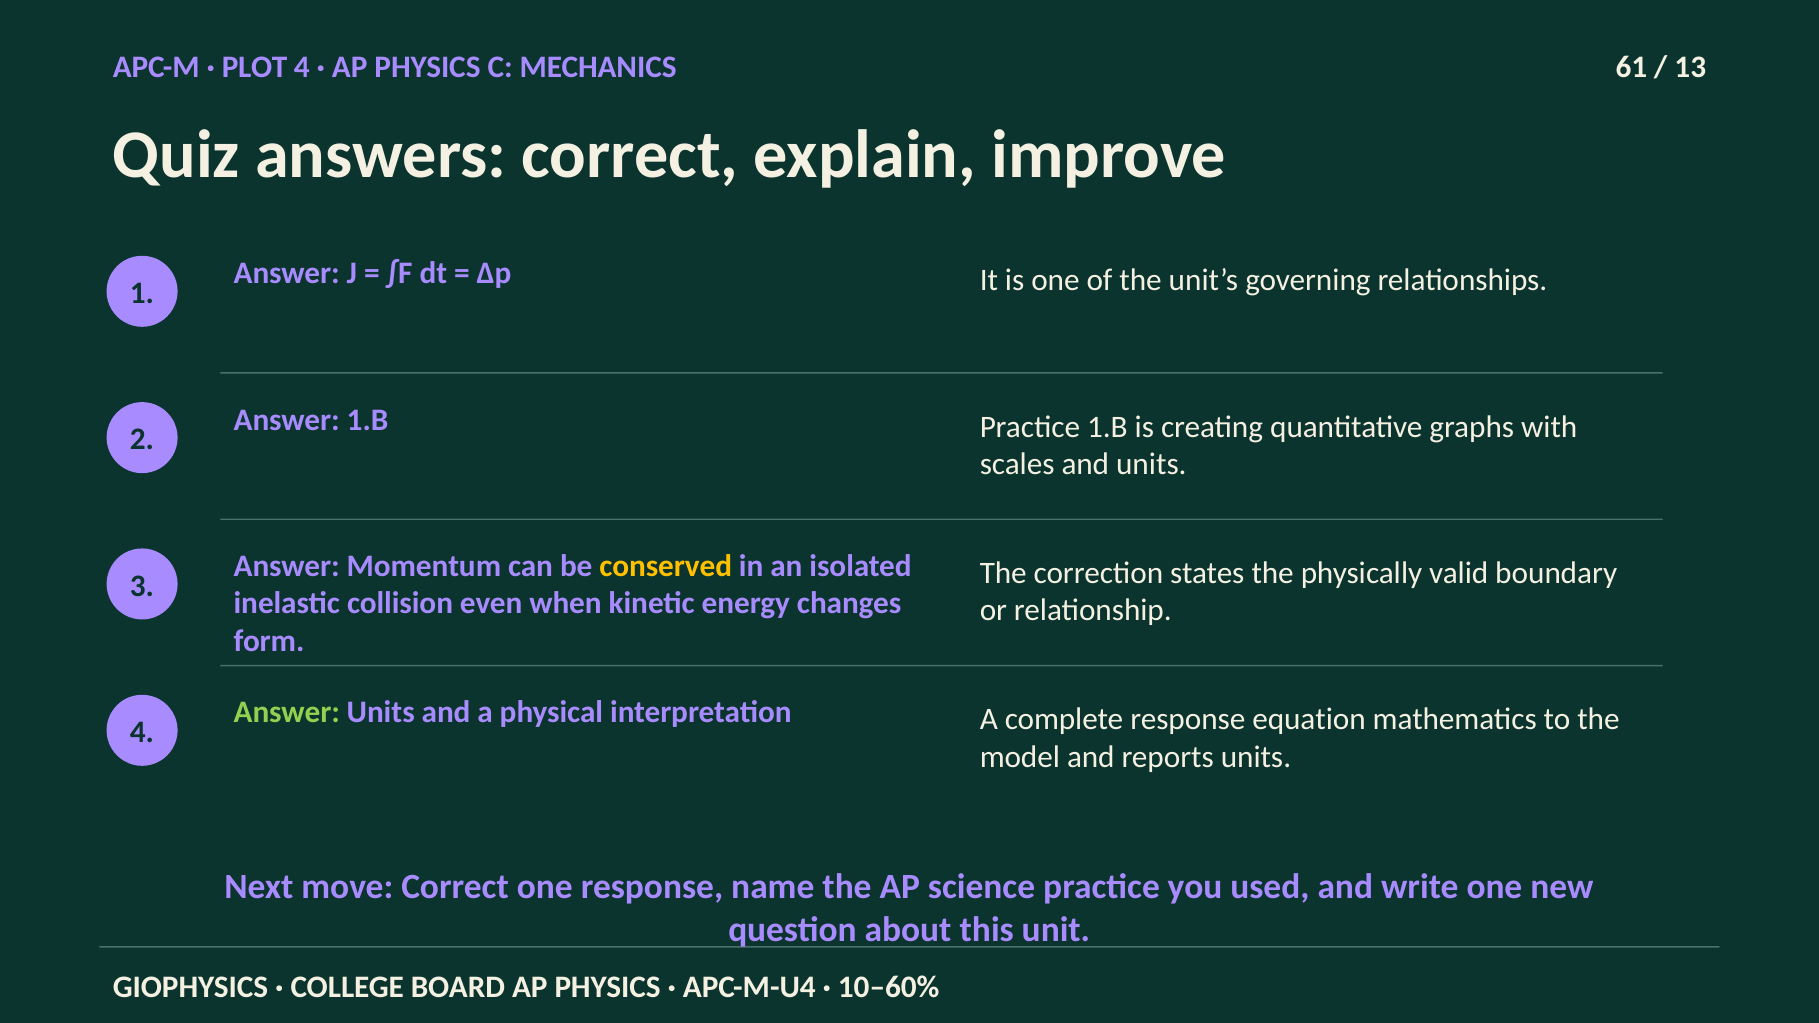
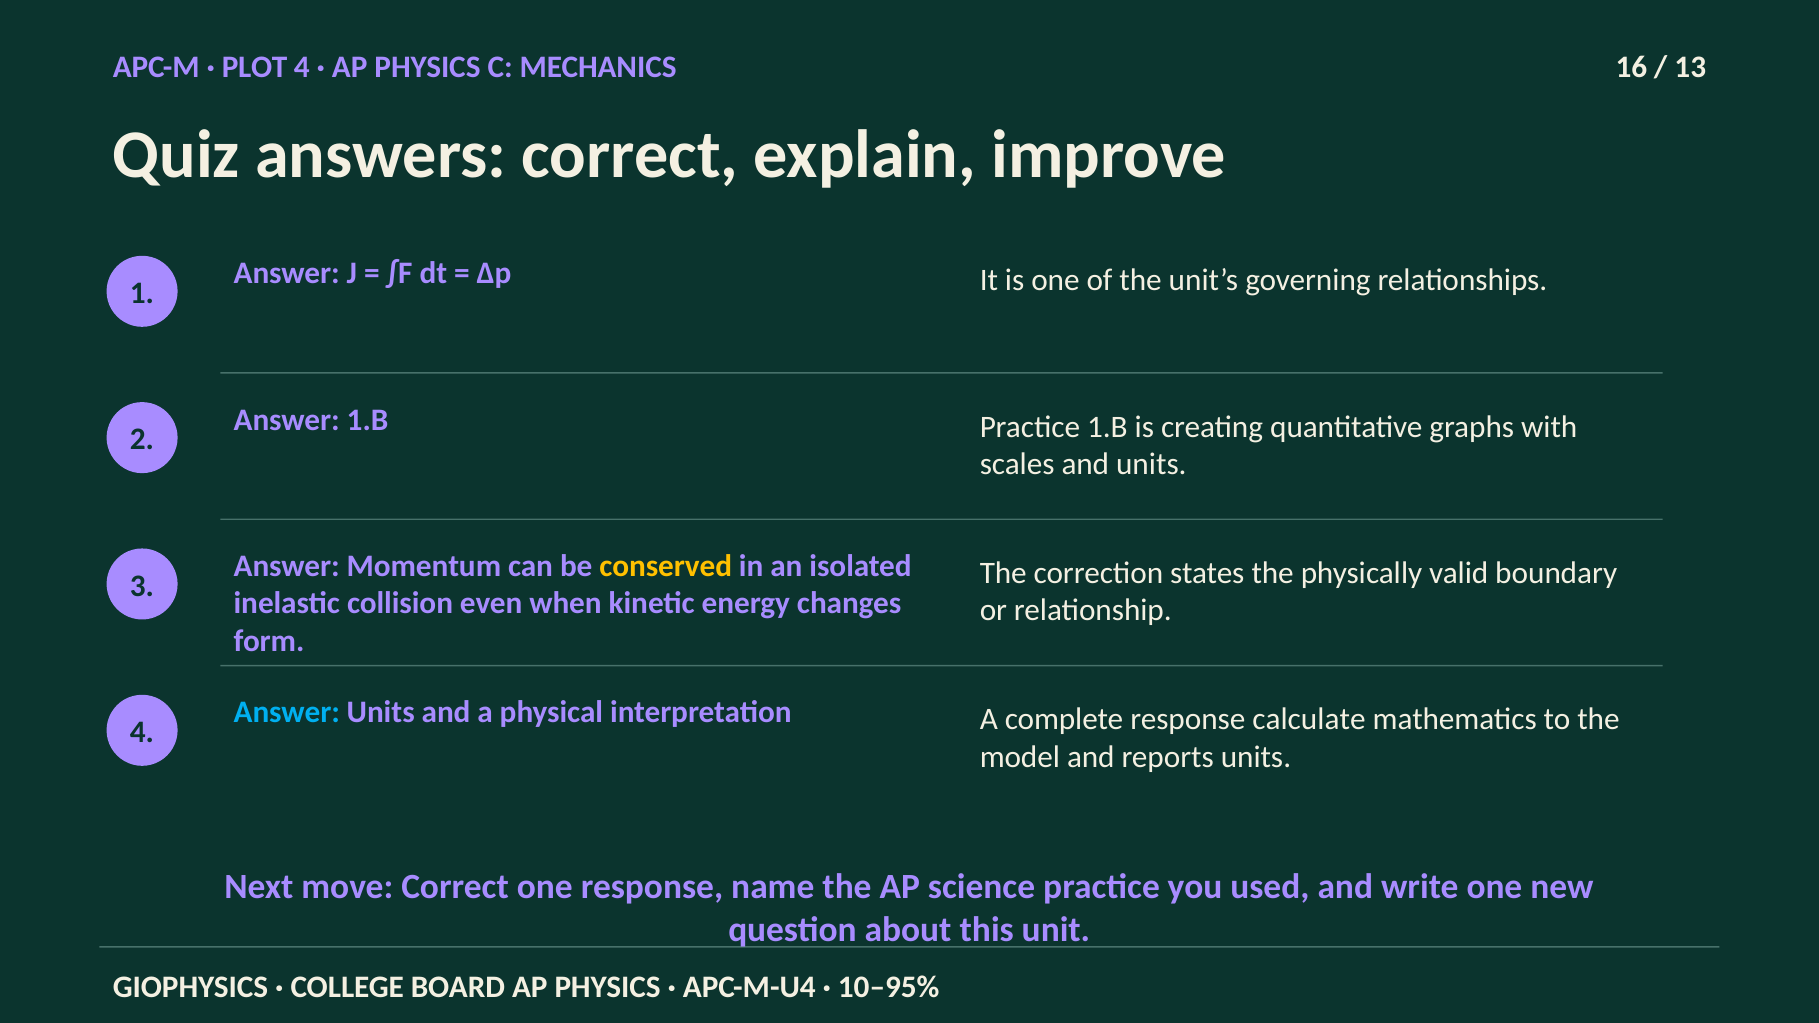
61: 61 -> 16 (1631, 67)
Answer colour: light green -> light blue (287, 713)
equation: equation -> calculate (1309, 720)
10–60%: 10–60% -> 10–95% (889, 987)
